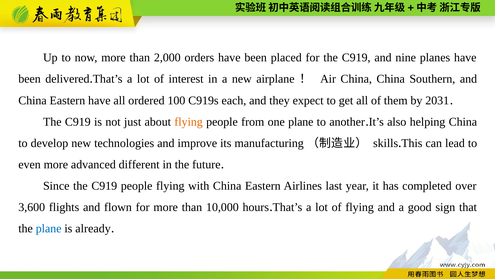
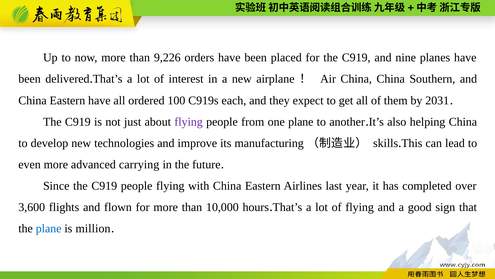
2,000: 2,000 -> 9,226 (167, 58)
flying colour: orange -> purple (189, 122)
different: different -> carrying (139, 164)
already: already -> million (93, 228)
